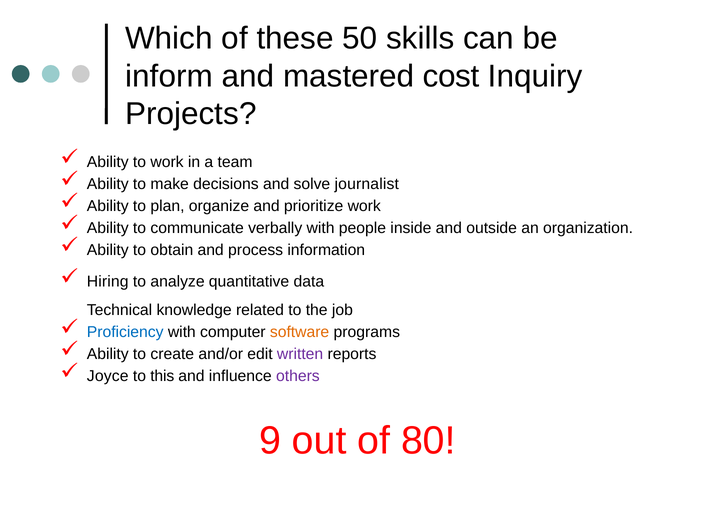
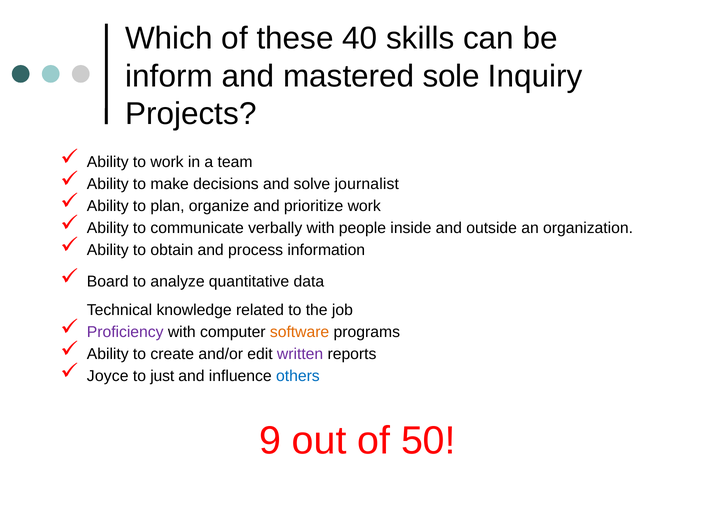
50: 50 -> 40 (360, 38)
cost: cost -> sole (451, 76)
Hiring: Hiring -> Board (108, 282)
Proficiency colour: blue -> purple (125, 332)
this: this -> just (162, 376)
others colour: purple -> blue (298, 376)
80: 80 -> 50 (428, 441)
